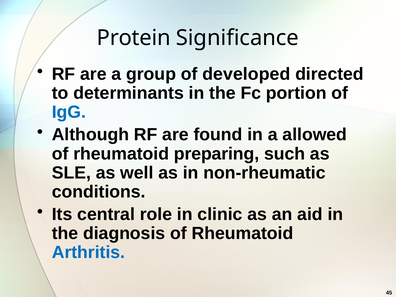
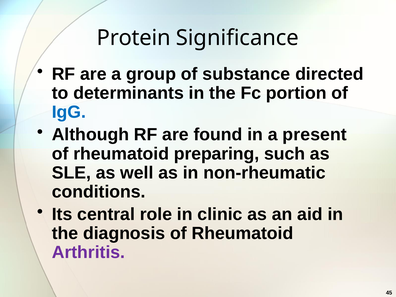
developed: developed -> substance (246, 74)
allowed: allowed -> present (315, 135)
Arthritis colour: blue -> purple (88, 252)
